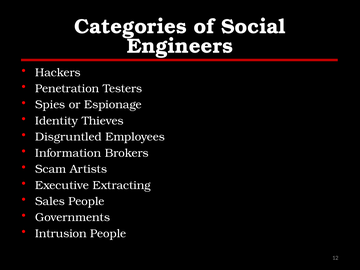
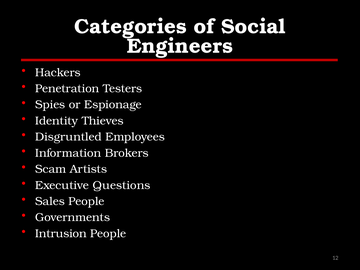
Extracting: Extracting -> Questions (122, 185)
